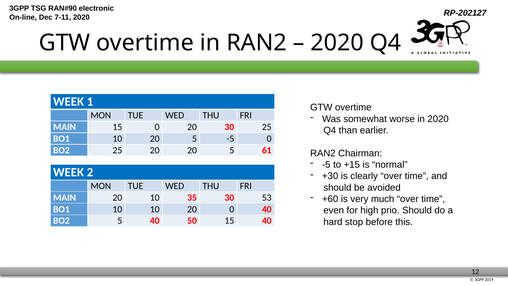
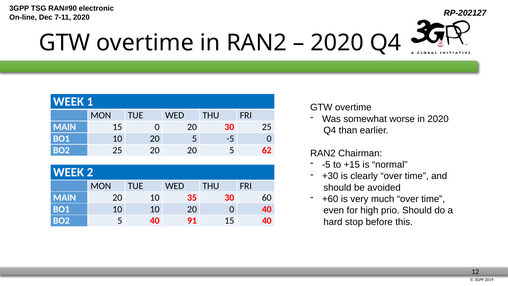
61: 61 -> 62 (267, 150)
53: 53 -> 60 (267, 197)
50: 50 -> 91 (192, 221)
